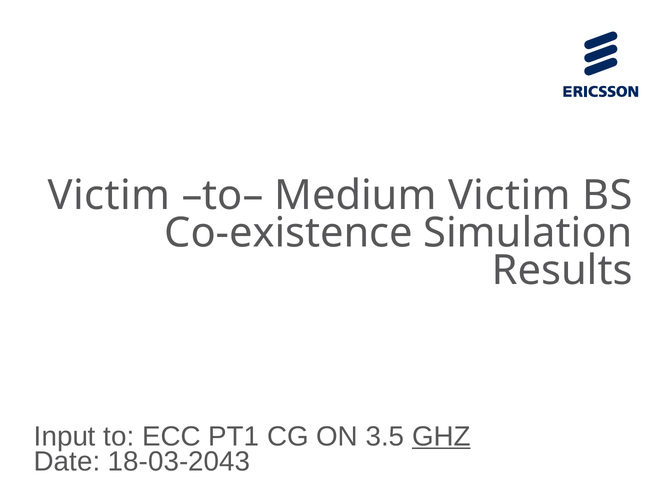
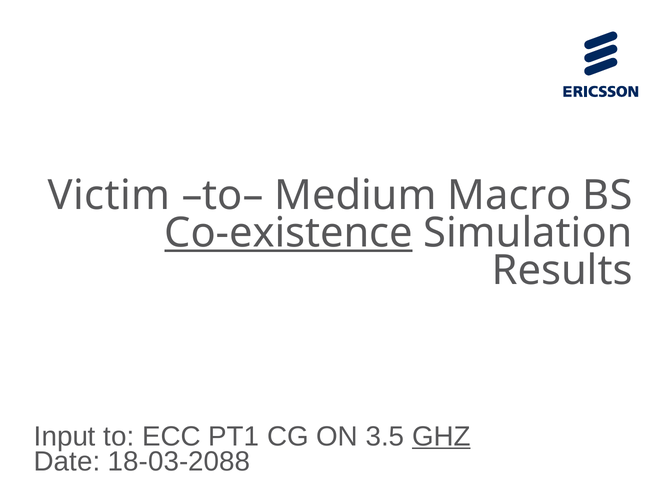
Medium Victim: Victim -> Macro (510, 195)
Co-existence underline: none -> present (289, 233)
18-03-2043: 18-03-2043 -> 18-03-2088 (179, 462)
